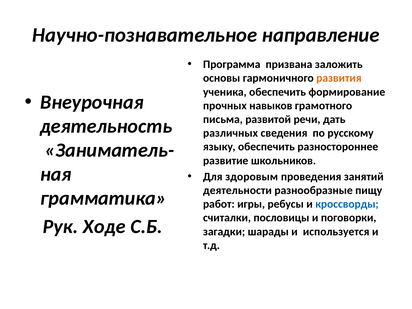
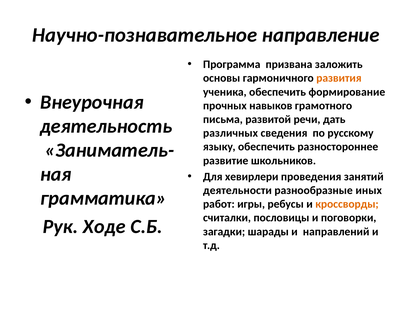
здоровым: здоровым -> хевирлери (252, 177)
пищу: пищу -> иных (369, 190)
кроссворды colour: blue -> orange (347, 204)
используется: используется -> направлений (336, 232)
